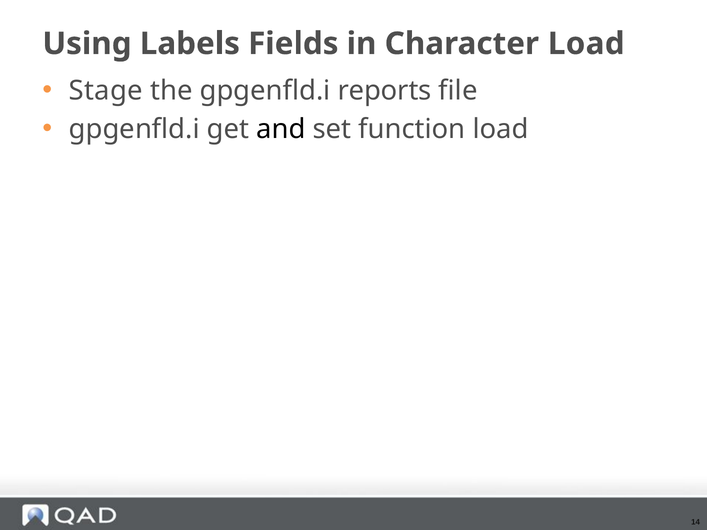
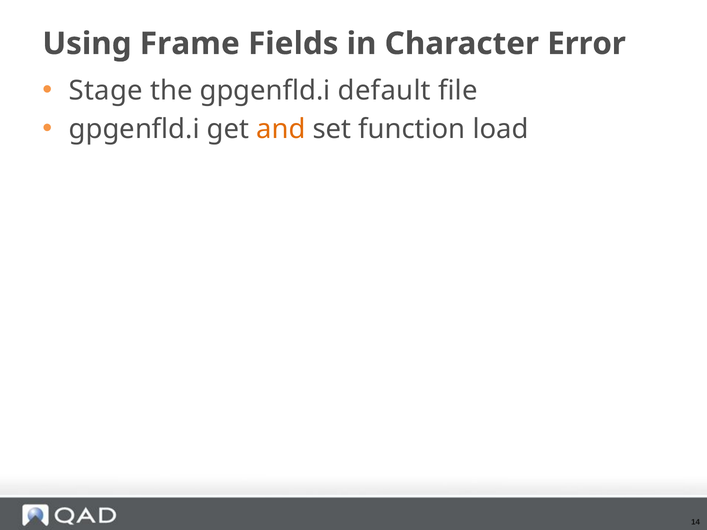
Labels: Labels -> Frame (190, 44)
Character Load: Load -> Error (587, 44)
reports: reports -> default (384, 91)
and colour: black -> orange (281, 129)
